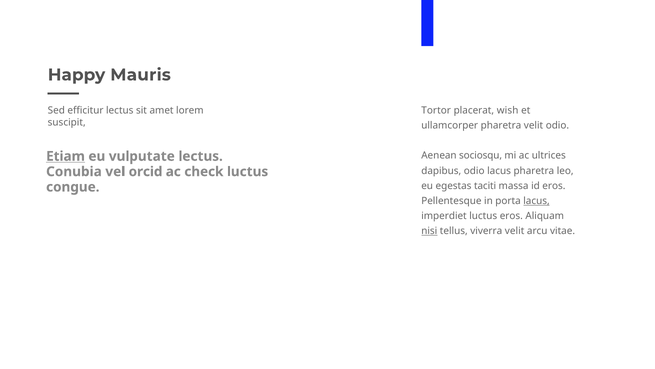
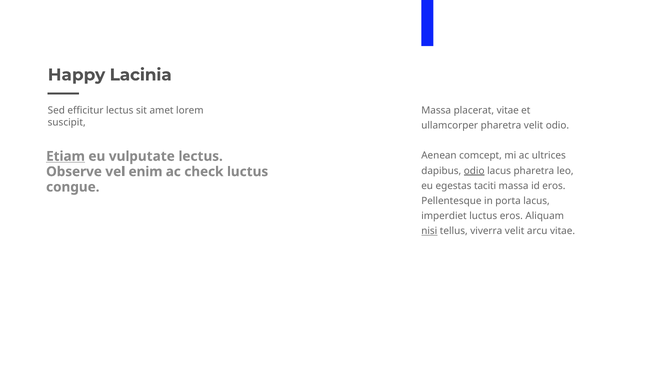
Mauris: Mauris -> Lacinia (141, 75)
Tortor: Tortor -> Massa (436, 111)
placerat wish: wish -> vitae (508, 111)
sociosqu: sociosqu -> comcept (481, 156)
odio underline: none -> present (474, 171)
Conubia: Conubia -> Observe (74, 172)
orcid: orcid -> enim (146, 172)
lacus underline: present -> none (537, 201)
